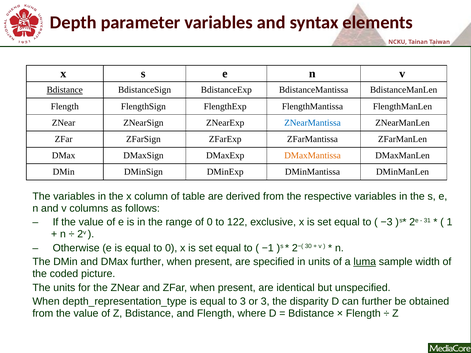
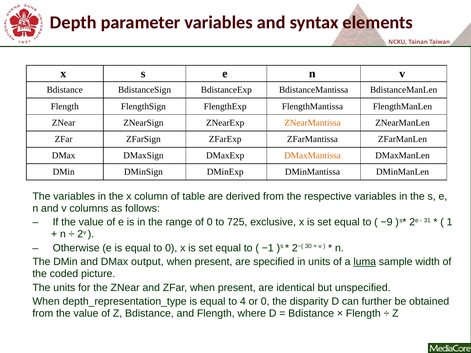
Bdistance underline: present -> none (65, 90)
ZNearMantissa colour: blue -> orange (312, 123)
122: 122 -> 725 (237, 222)
−3: −3 -> −9 (387, 222)
DMax further: further -> output (147, 262)
to 3: 3 -> 4 (243, 302)
or 3: 3 -> 0 (265, 302)
